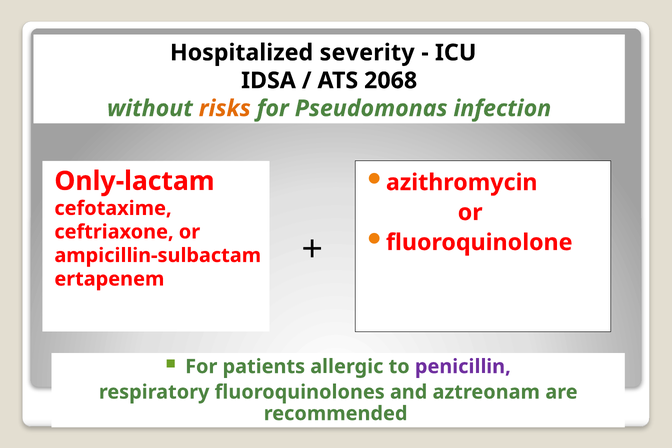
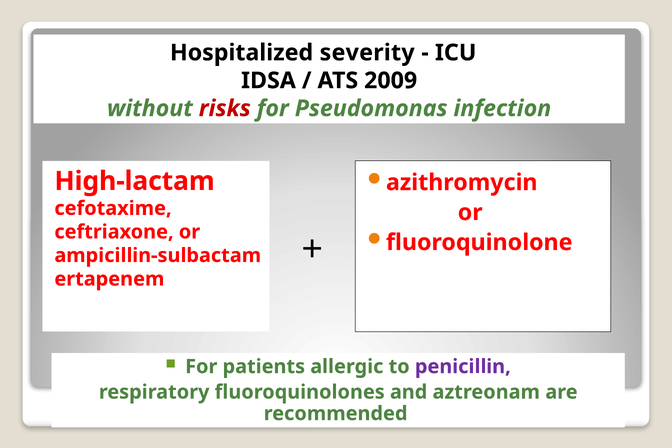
2068: 2068 -> 2009 (391, 81)
risks colour: orange -> red (225, 108)
Only-lactam: Only-lactam -> High-lactam (135, 181)
